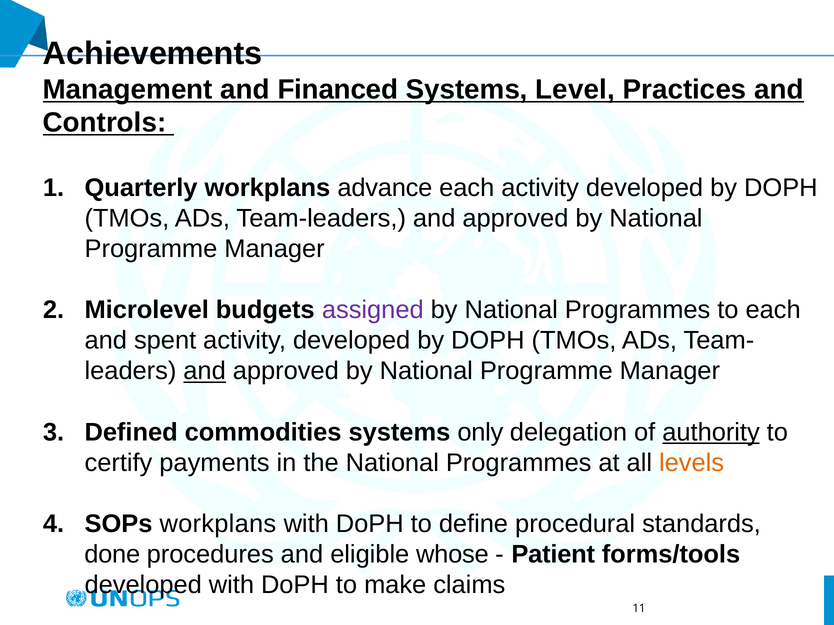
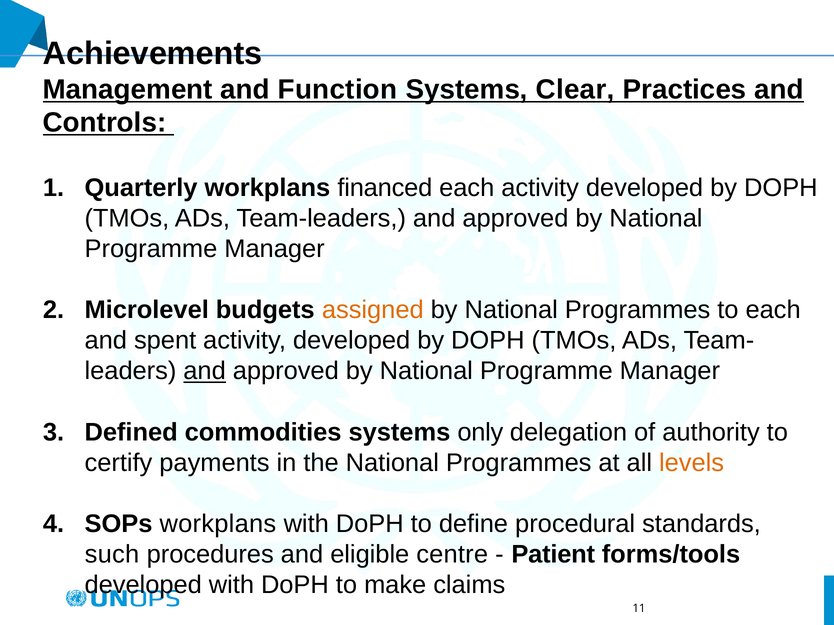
Financed: Financed -> Function (338, 89)
Level: Level -> Clear (575, 89)
advance: advance -> financed (385, 188)
assigned colour: purple -> orange (373, 310)
authority underline: present -> none (711, 433)
done: done -> such (112, 555)
whose: whose -> centre (452, 555)
